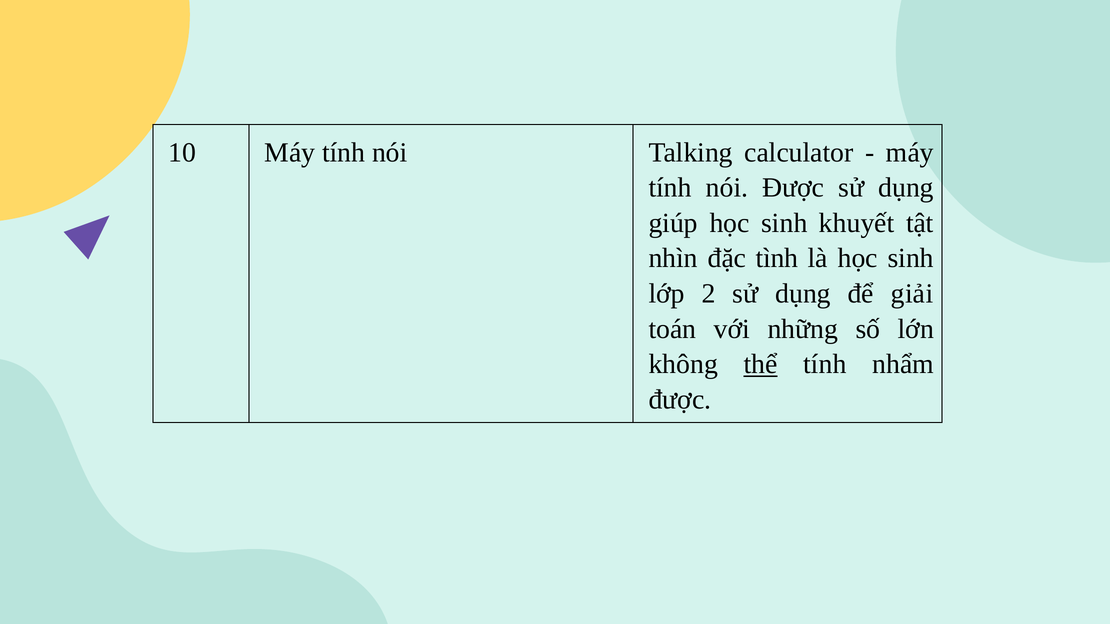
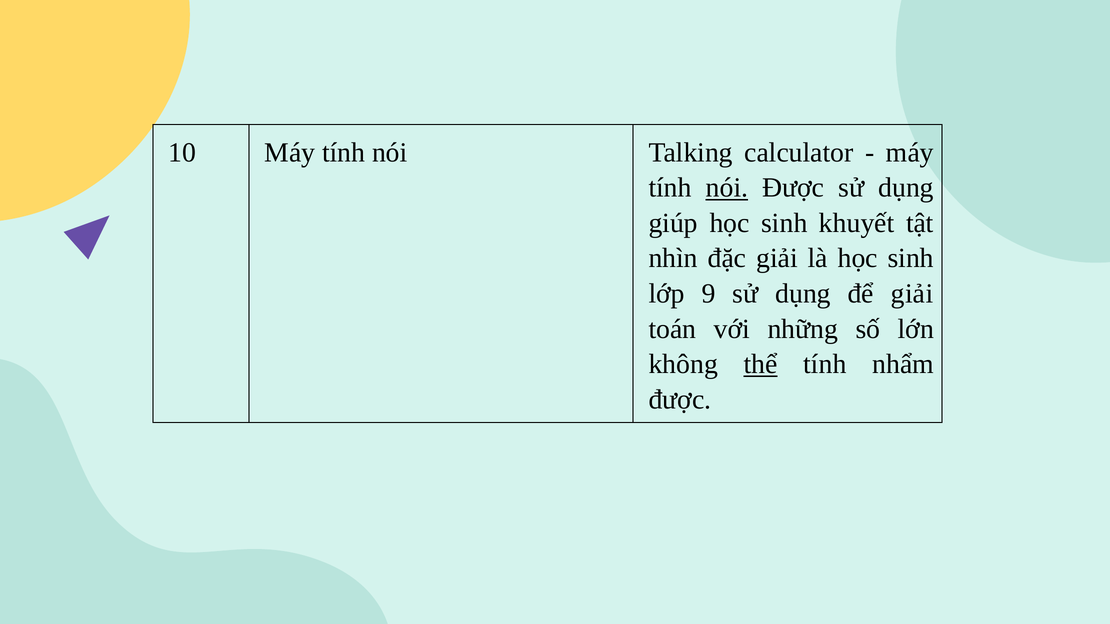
nói underline: none -> present (727, 188)
đặc tình: tình -> giải (777, 259)
2: 2 -> 9 (709, 294)
